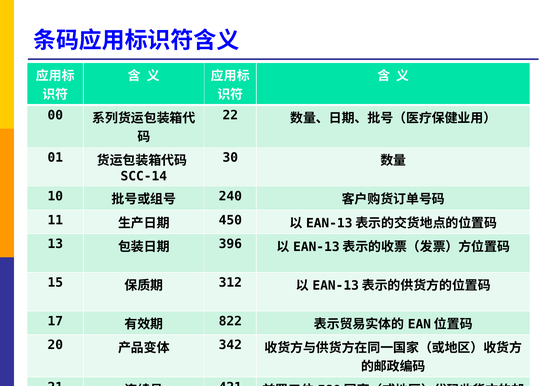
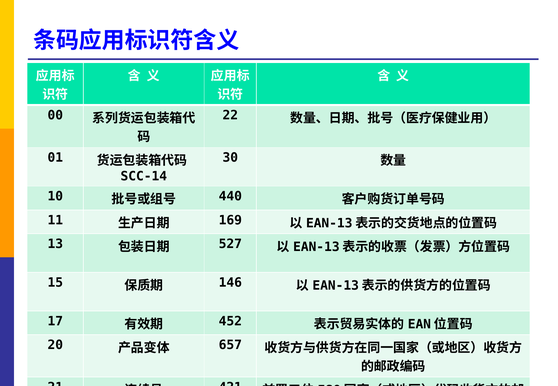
240: 240 -> 440 (230, 197)
450: 450 -> 169 (230, 220)
396: 396 -> 527 (230, 244)
312: 312 -> 146 (230, 283)
822: 822 -> 452 (230, 321)
342: 342 -> 657 (230, 345)
